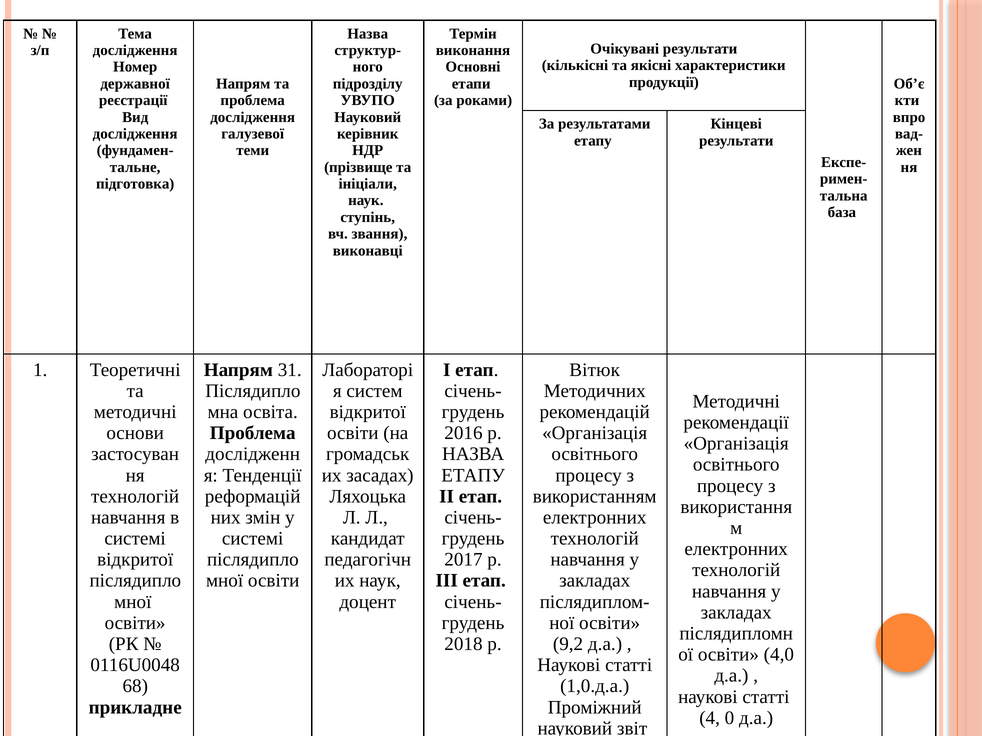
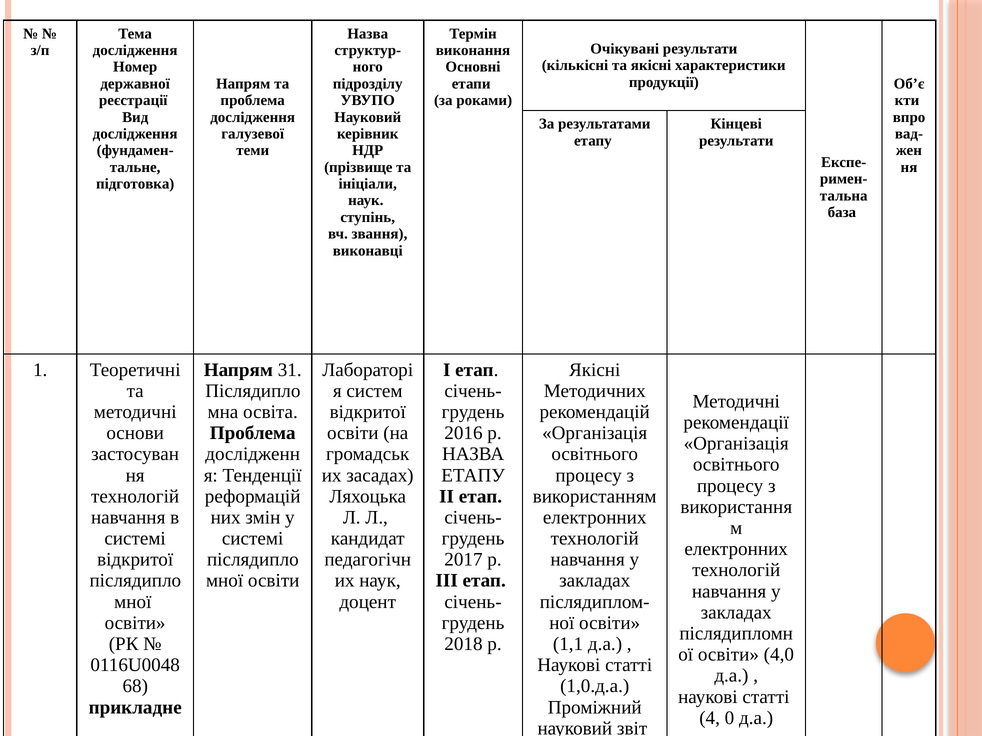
Вітюк: Вітюк -> Якісні (595, 370)
9,2: 9,2 -> 1,1 (568, 644)
